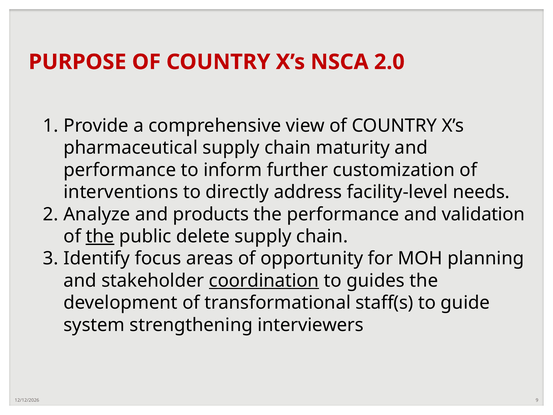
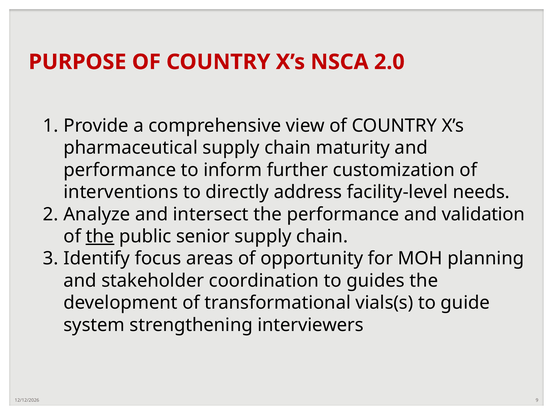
products: products -> intersect (211, 214)
delete: delete -> senior (203, 236)
coordination underline: present -> none (264, 280)
staff(s: staff(s -> vials(s (384, 303)
